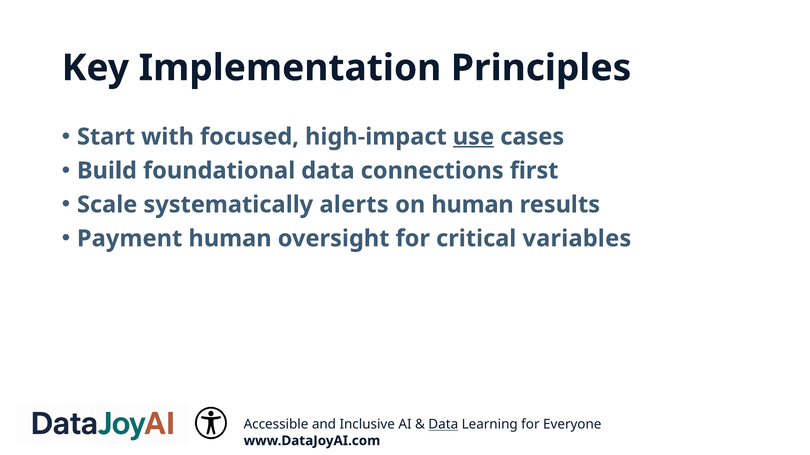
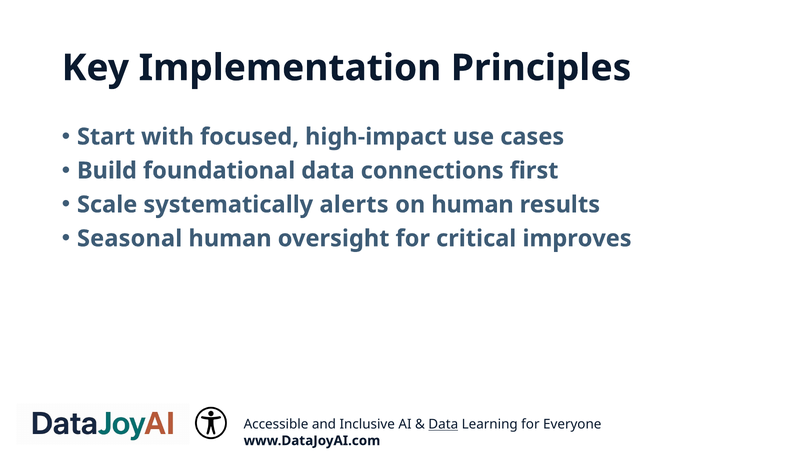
use underline: present -> none (473, 137)
Payment: Payment -> Seasonal (130, 239)
variables: variables -> improves (577, 239)
